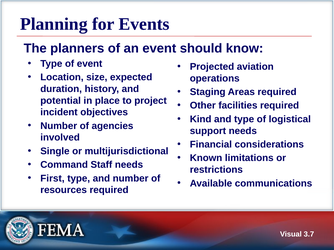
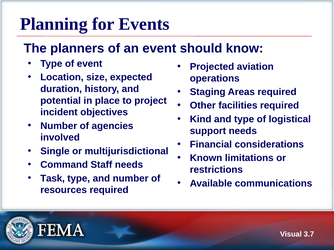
First: First -> Task (53, 179)
